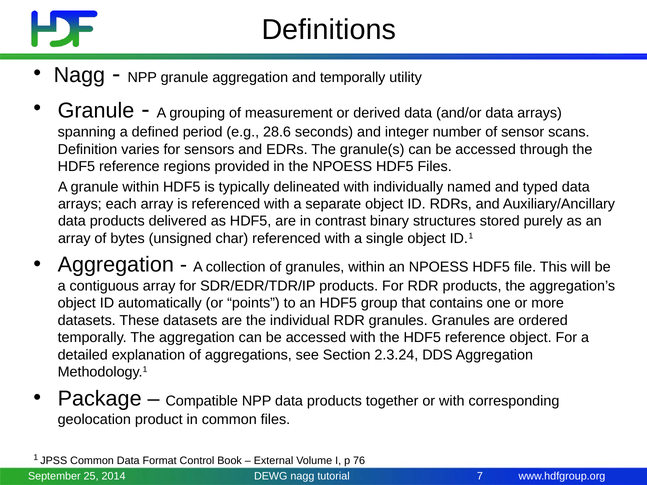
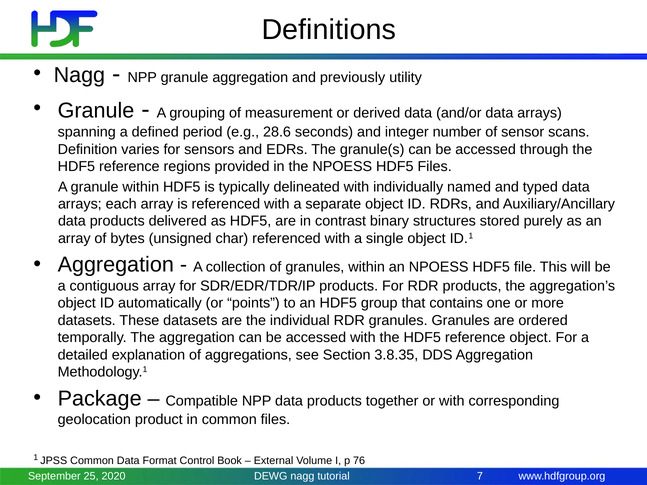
and temporally: temporally -> previously (353, 78)
2.3.24: 2.3.24 -> 3.8.35 (396, 355)
2014: 2014 -> 2020 (114, 476)
